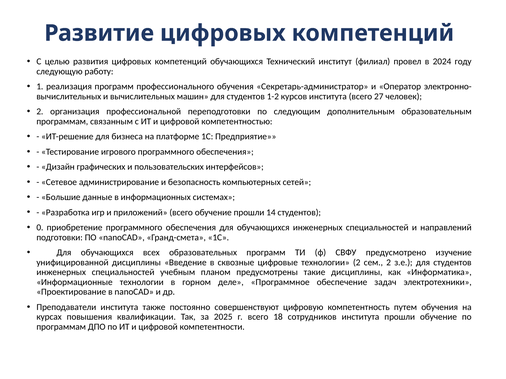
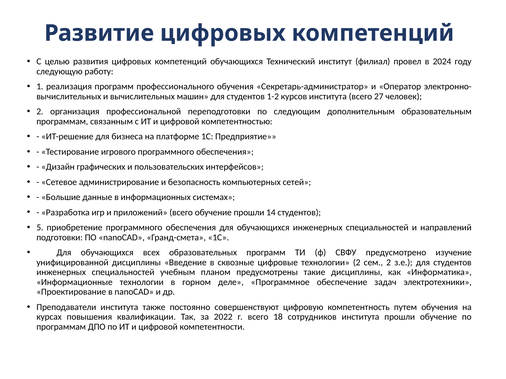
0: 0 -> 5 (40, 228)
2025: 2025 -> 2022 (223, 317)
